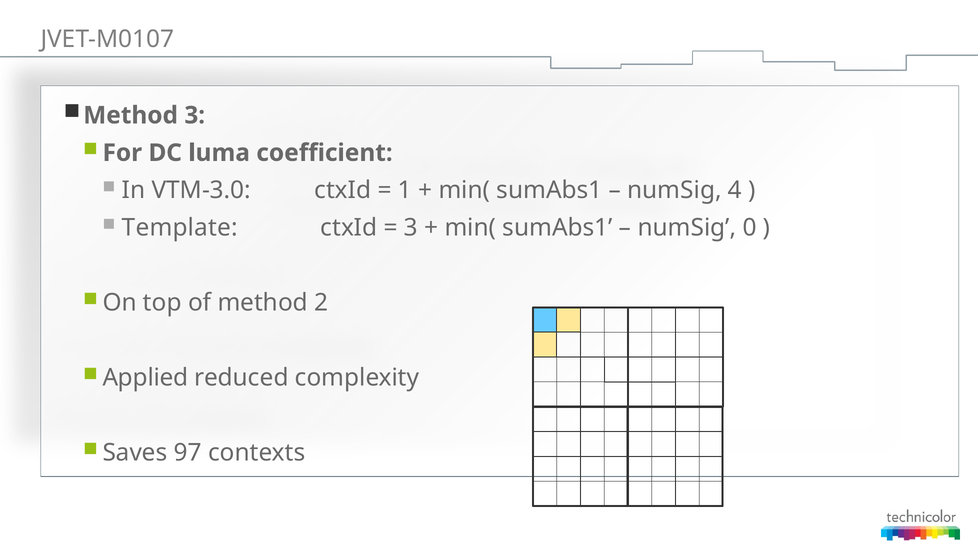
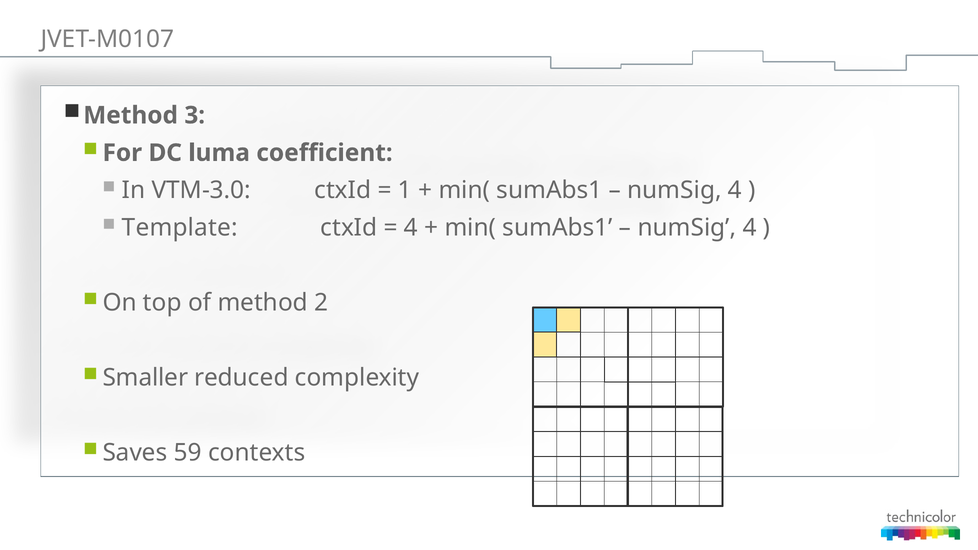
3: 3 -> 4 (411, 228)
0: 0 -> 4 (750, 228)
Applied: Applied -> Smaller (145, 378)
97: 97 -> 59 (188, 453)
